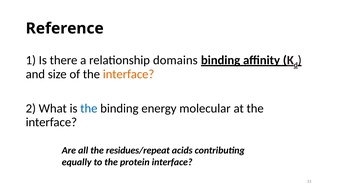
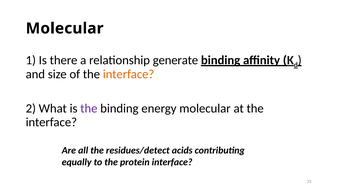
Reference: Reference -> Molecular (65, 28)
domains: domains -> generate (175, 60)
the colour: blue -> purple (89, 108)
residues/repeat: residues/repeat -> residues/detect (138, 150)
